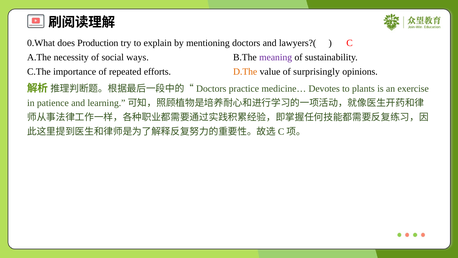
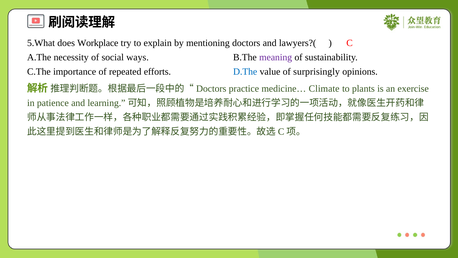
0.What: 0.What -> 5.What (41, 43)
Production: Production -> Workplace (98, 43)
D.The colour: orange -> blue (245, 72)
Devotes: Devotes -> Climate (324, 89)
